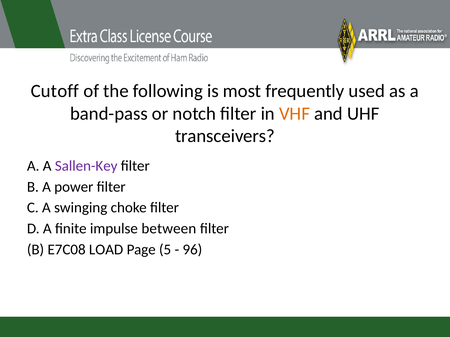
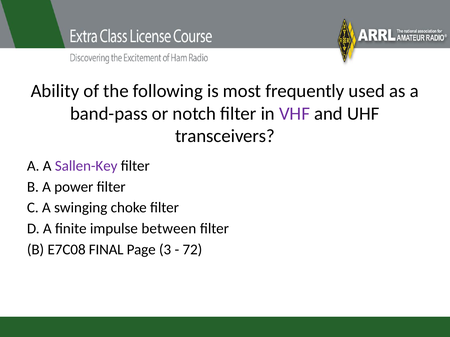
Cutoff: Cutoff -> Ability (55, 91)
VHF colour: orange -> purple (294, 114)
LOAD: LOAD -> FINAL (106, 250)
5: 5 -> 3 (165, 250)
96: 96 -> 72 (192, 250)
